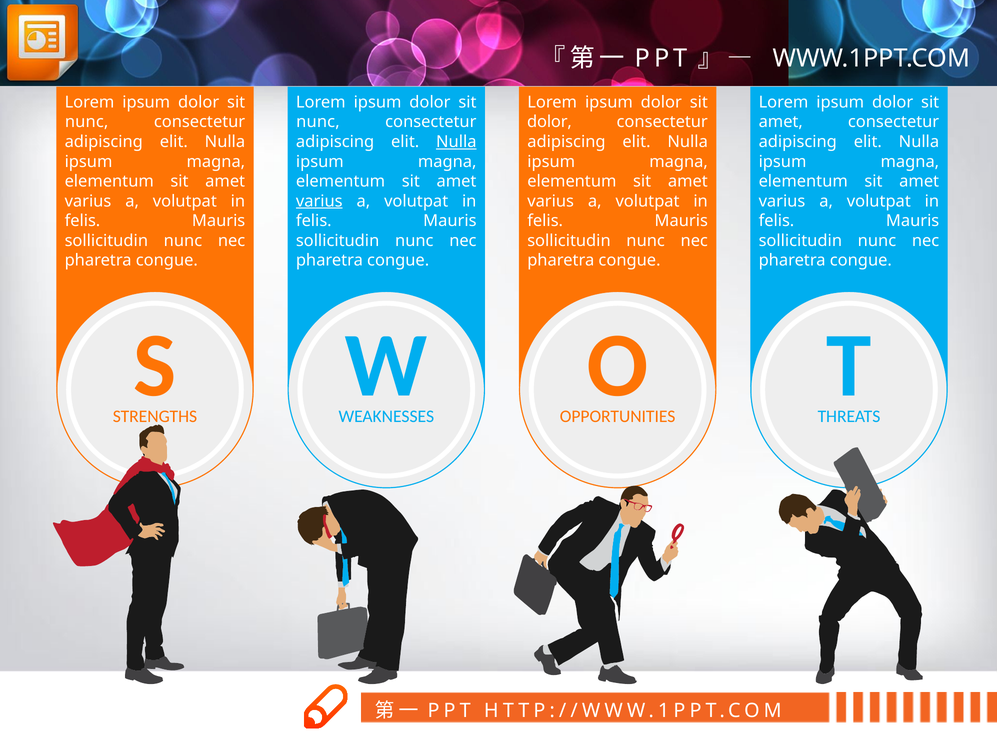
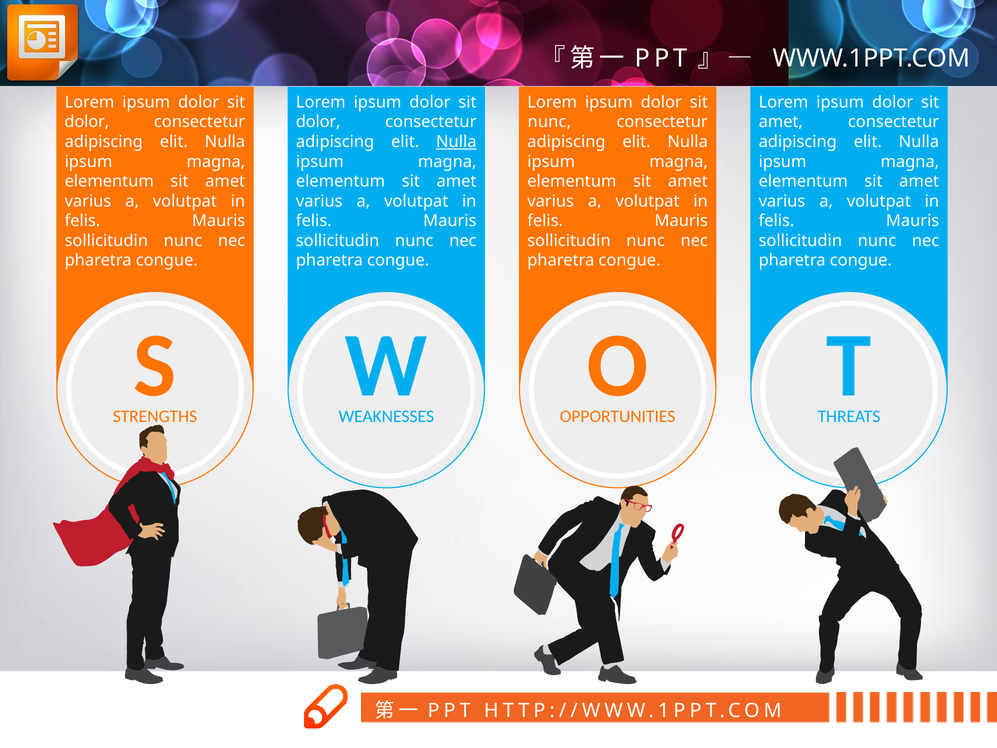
nunc: nunc -> dolor (87, 122)
nunc: nunc -> dolor (318, 122)
dolor: dolor -> nunc (549, 122)
varius underline: present -> none (319, 201)
